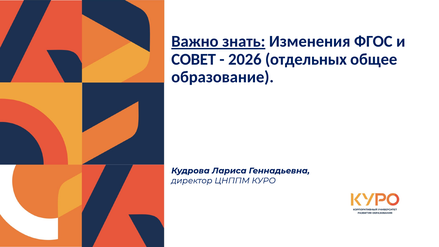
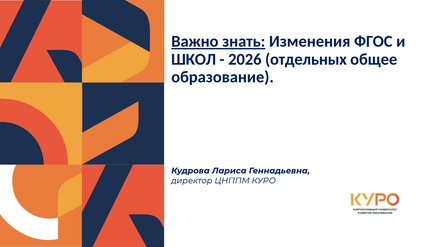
СОВЕТ: СОВЕТ -> ШКОЛ (194, 59)
